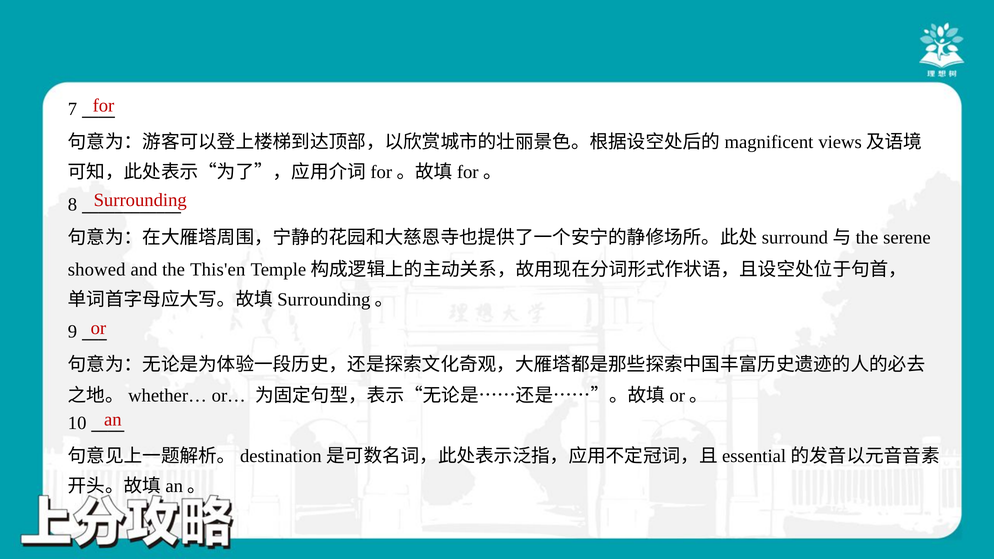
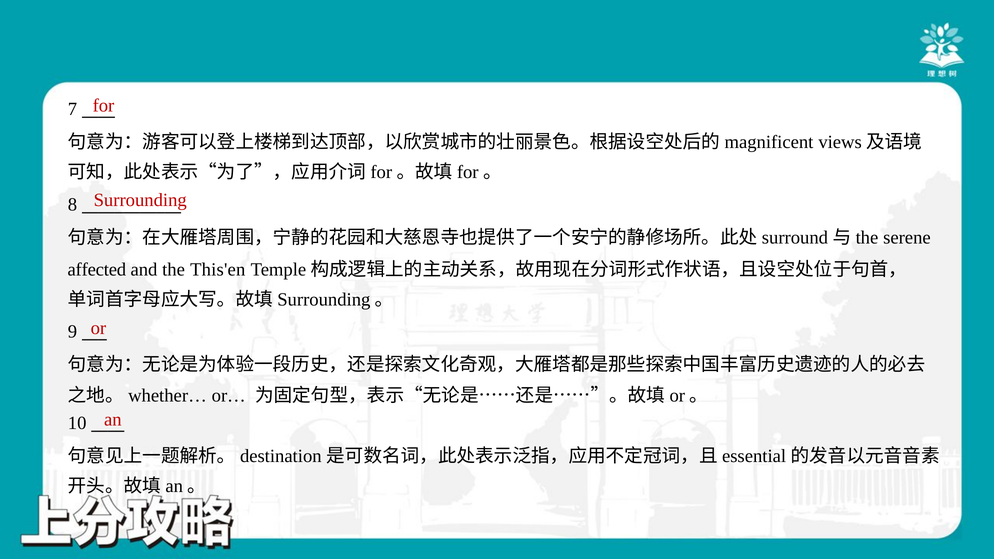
showed: showed -> affected (97, 270)
